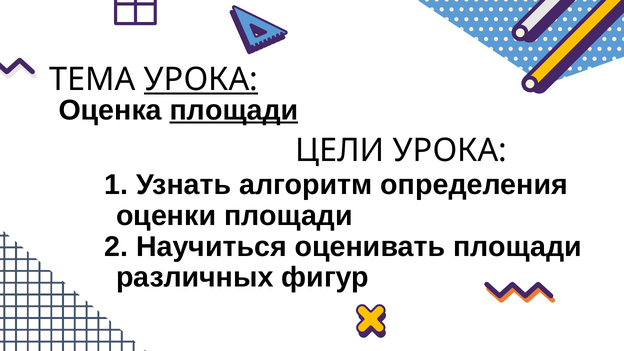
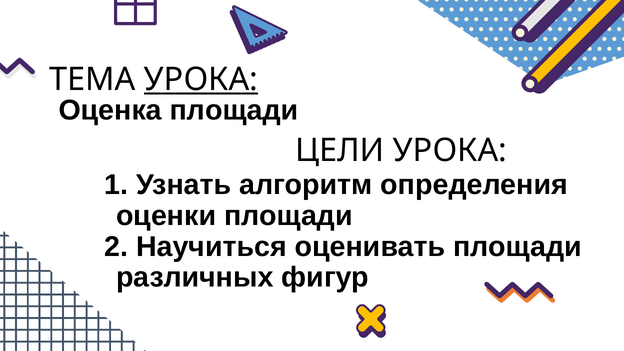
площади underline: present -> none (234, 110)
